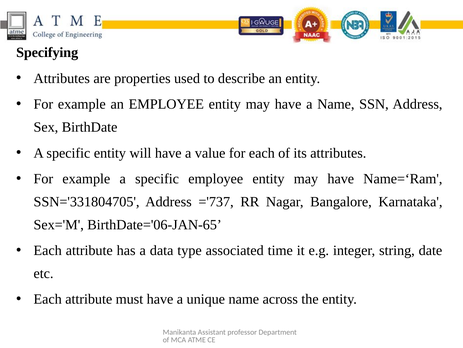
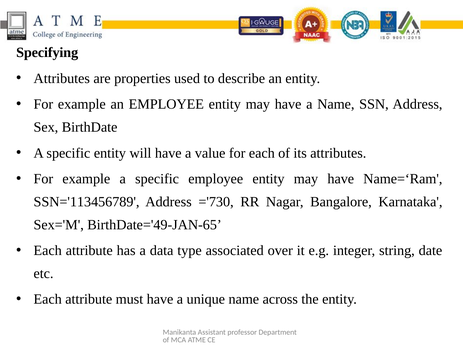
SSN='331804705: SSN='331804705 -> SSN='113456789 (87, 201)
='737: ='737 -> ='730 (216, 201)
BirthDate='06-JAN-65: BirthDate='06-JAN-65 -> BirthDate='49-JAN-65 (154, 224)
time: time -> over (280, 250)
